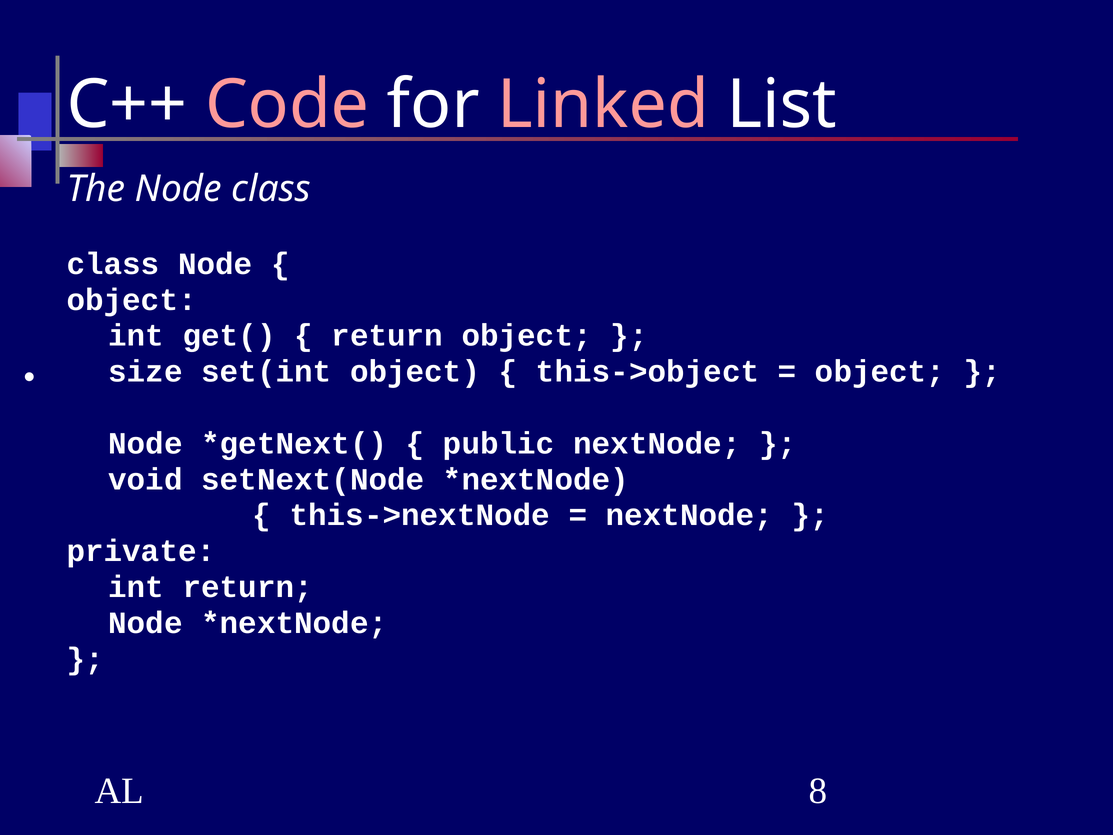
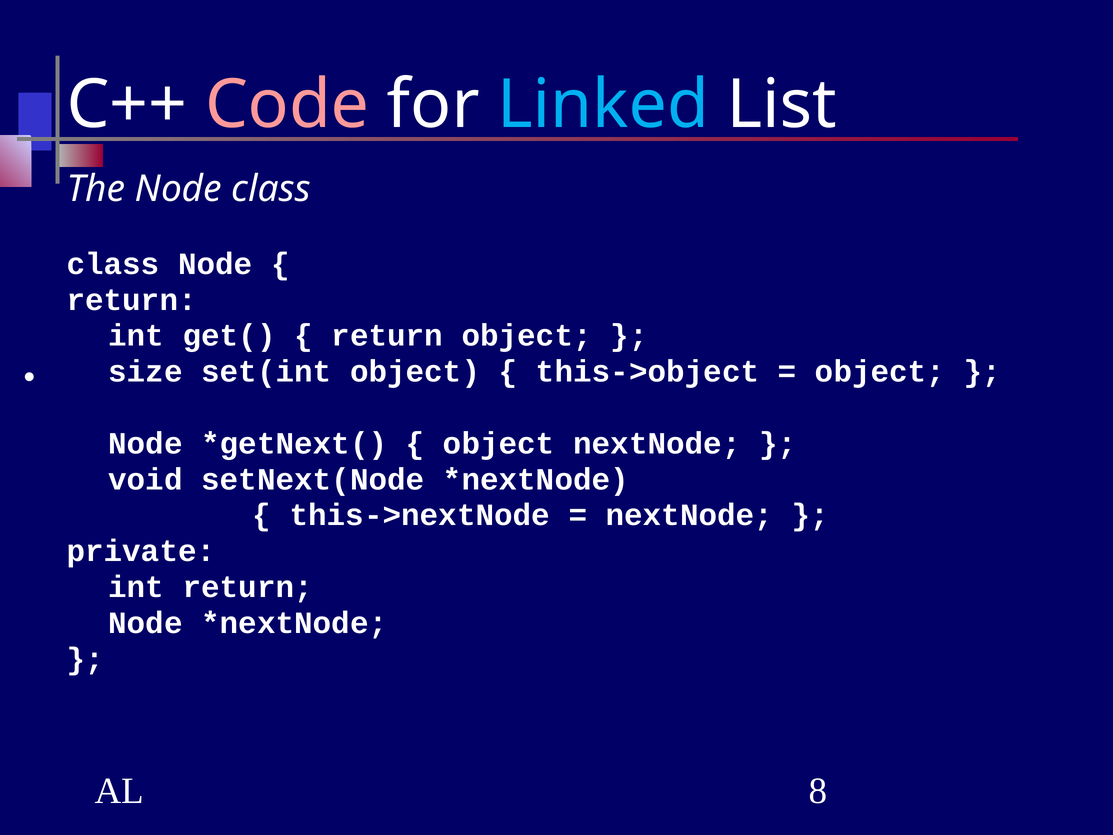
Linked colour: pink -> light blue (603, 105)
object: object -> return (132, 300)
public: public -> object (499, 443)
